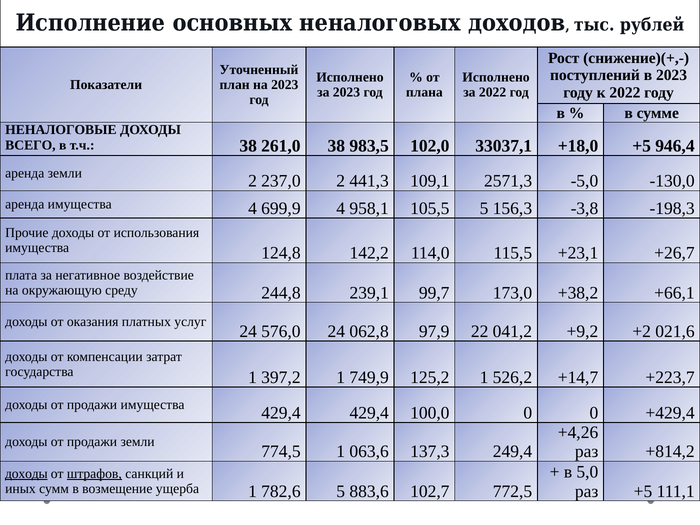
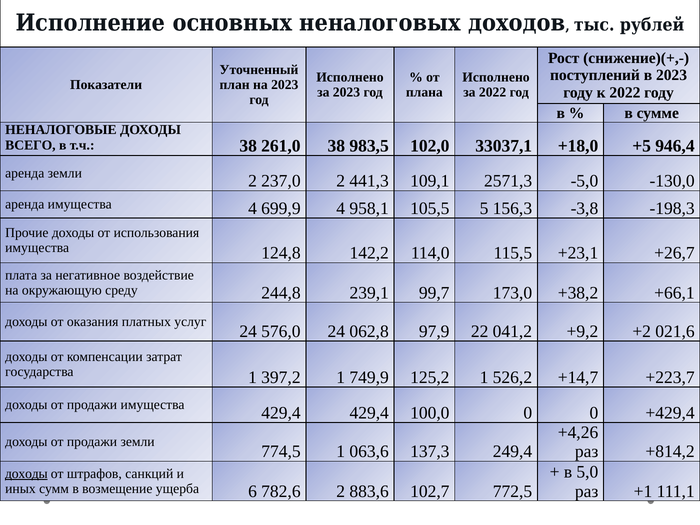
штрафов underline: present -> none (94, 474)
1: 1 -> 6 (253, 491)
5: 5 -> 2 (341, 491)
+5: +5 -> +1 (643, 491)
